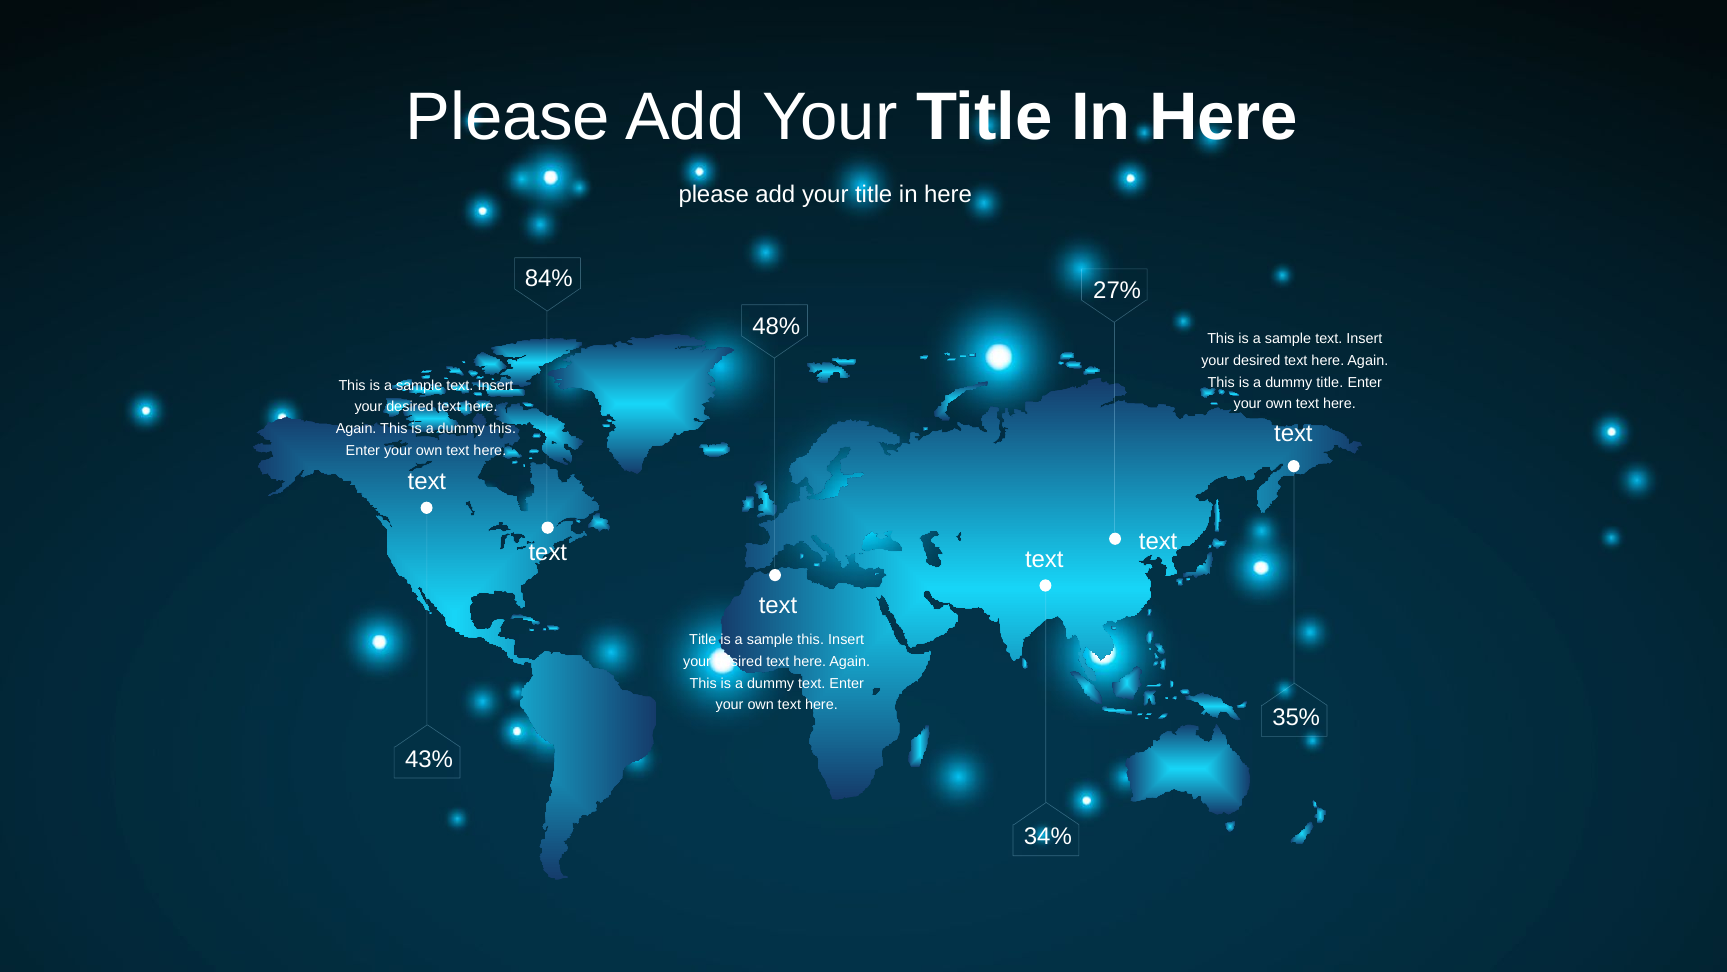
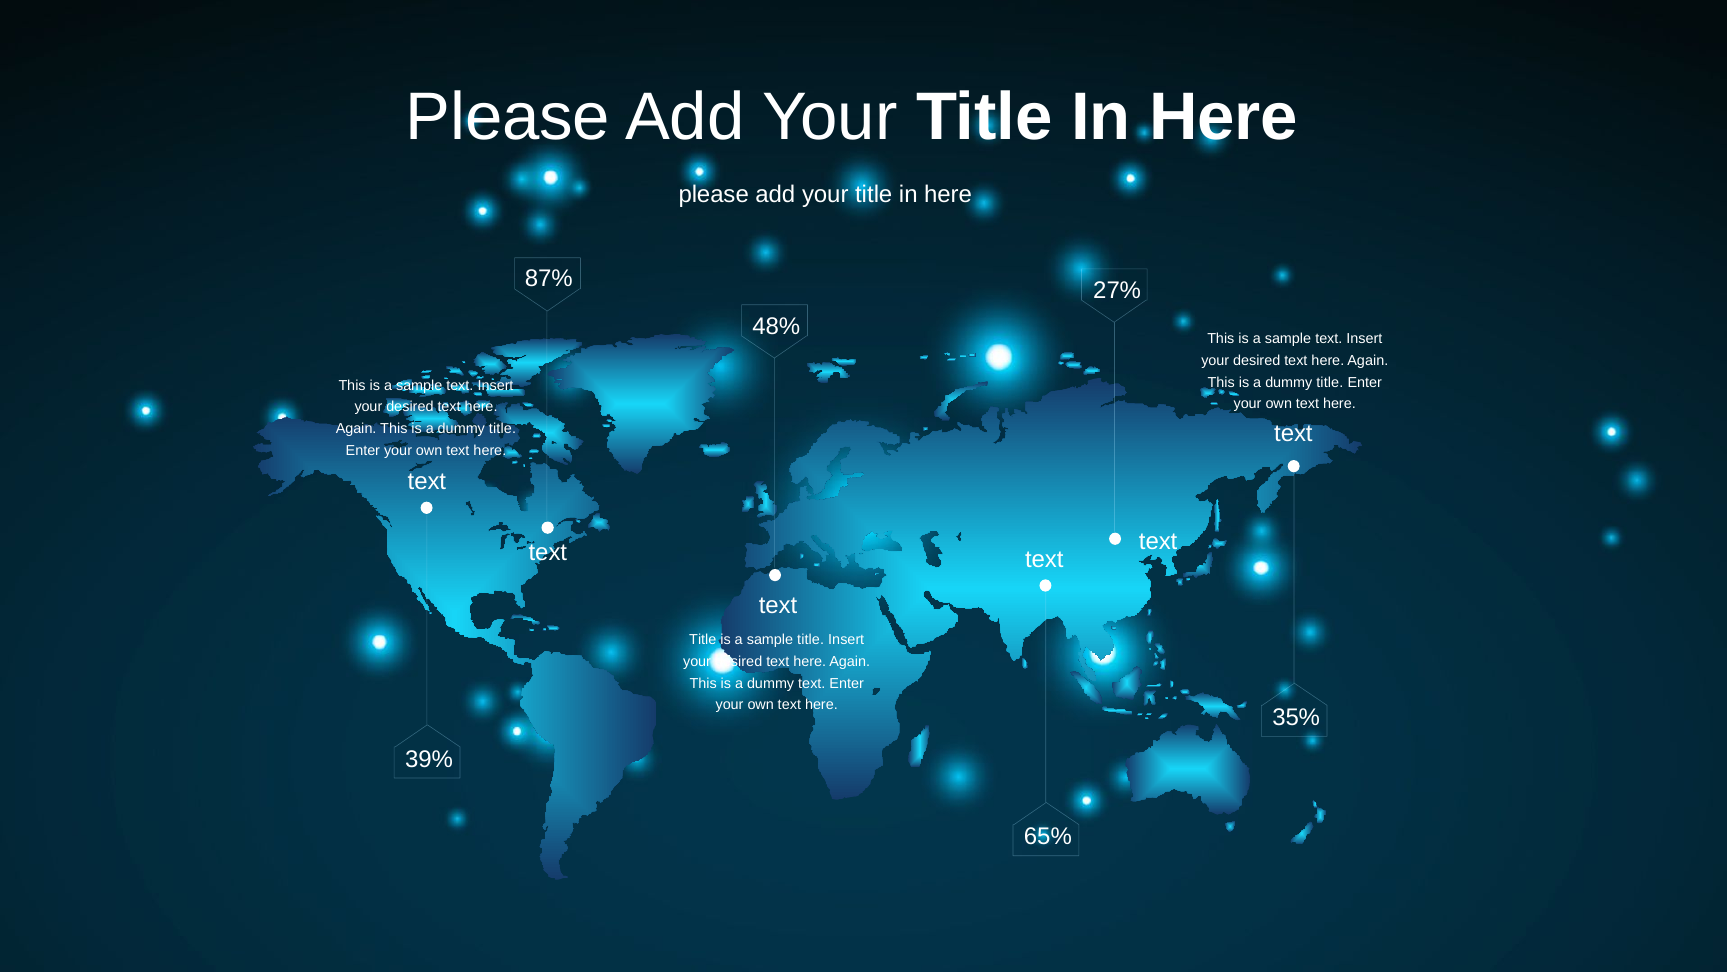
84%: 84% -> 87% (549, 278)
this: this -> title (503, 429)
sample this: this -> title (811, 640)
43%: 43% -> 39% (429, 759)
34%: 34% -> 65% (1048, 837)
